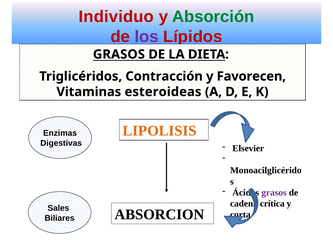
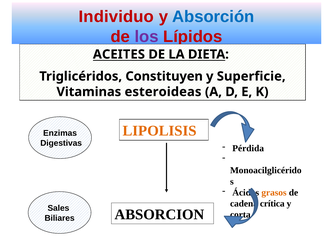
Absorción colour: green -> blue (213, 17)
GRASOS: GRASOS -> ACEITES (119, 55)
Contracción: Contracción -> Constituyen (164, 77)
Favorecen: Favorecen -> Superficie (251, 77)
Elsevier: Elsevier -> Pérdida (248, 149)
grasos colour: purple -> orange (274, 193)
